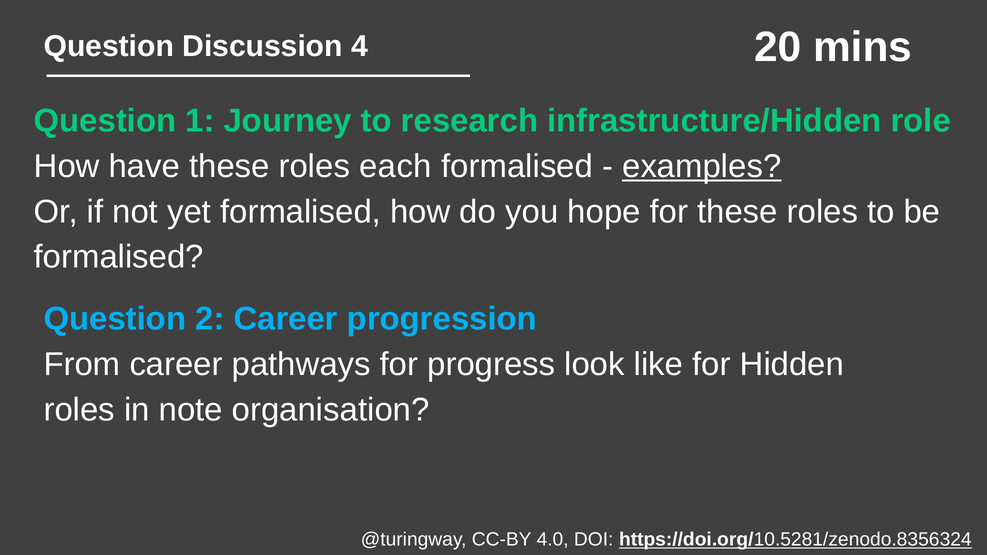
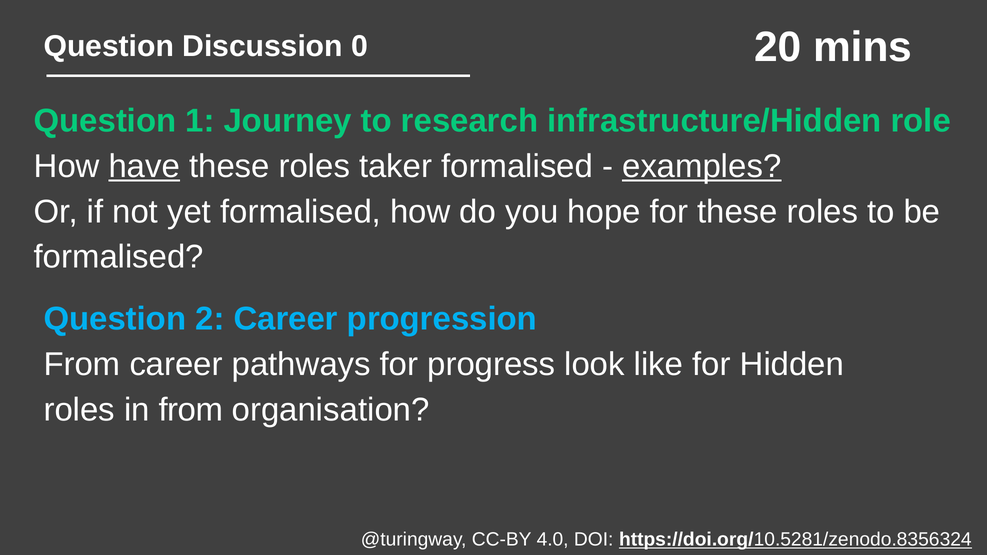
4: 4 -> 0 (359, 46)
have underline: none -> present (144, 166)
each: each -> taker (396, 166)
in note: note -> from (191, 410)
